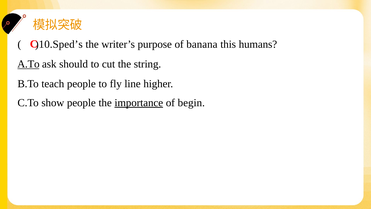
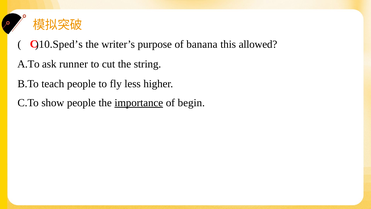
humans: humans -> allowed (258, 44)
A.To underline: present -> none (28, 64)
should: should -> runner (74, 64)
line: line -> less (133, 84)
